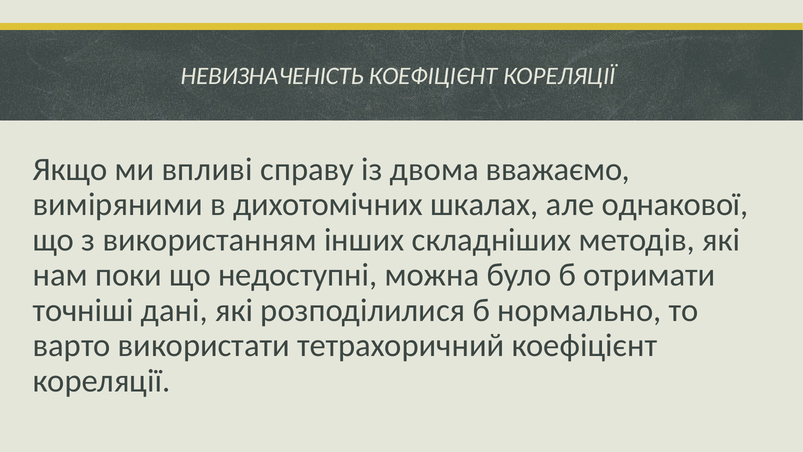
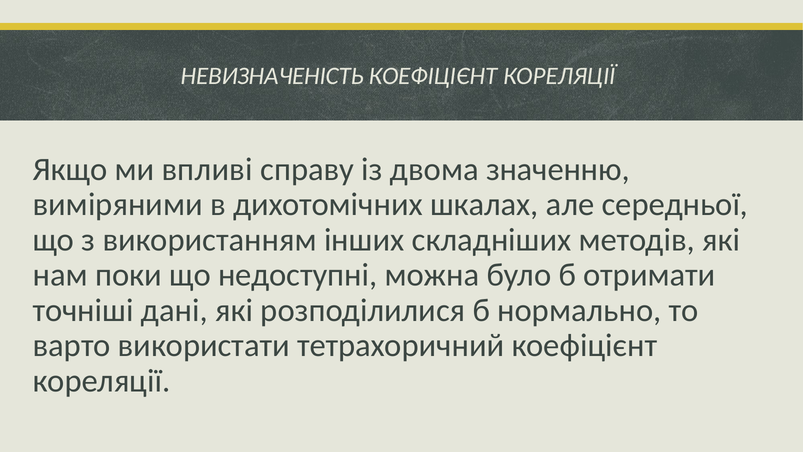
вважаємо: вважаємо -> значенню (558, 169)
однакової: однакової -> середньої (675, 204)
